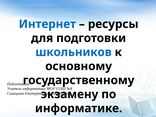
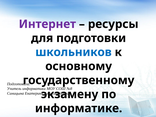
Интернет colour: blue -> purple (47, 24)
